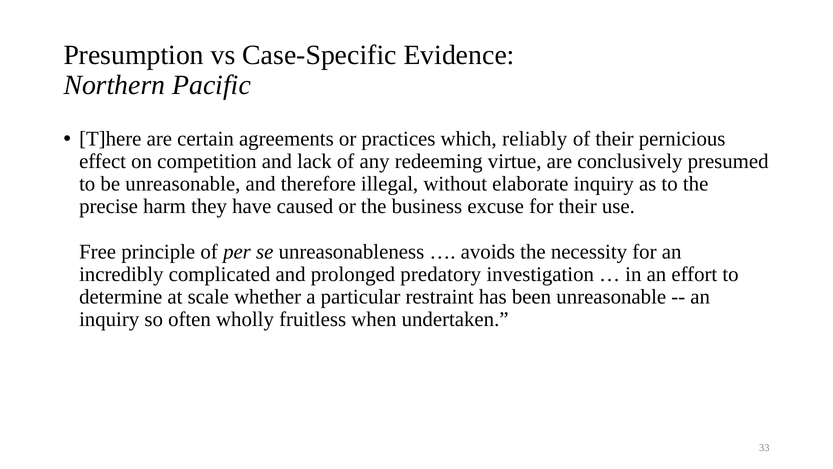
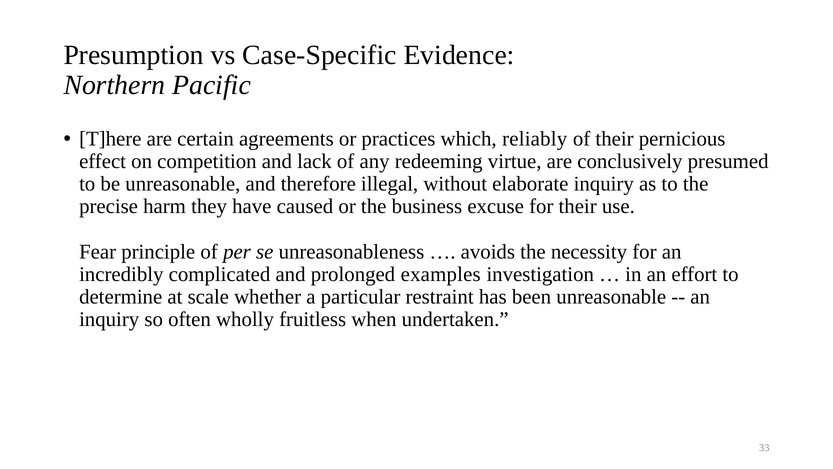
Free: Free -> Fear (98, 251)
predatory: predatory -> examples (441, 274)
